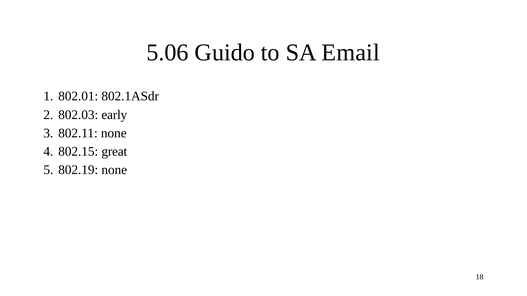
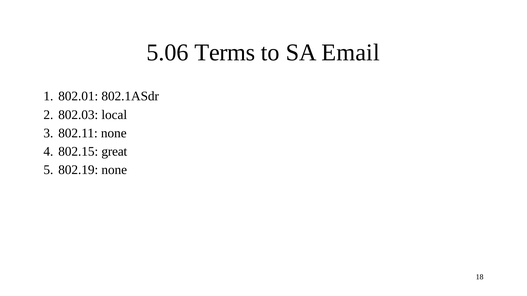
Guido: Guido -> Terms (225, 53)
early: early -> local (114, 115)
